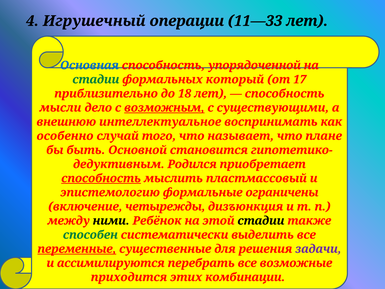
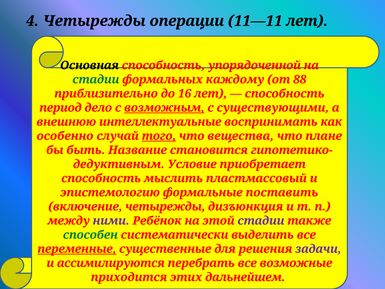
4 Игрушечный: Игрушечный -> Четырежды (94, 21)
11—33: 11—33 -> 11—11 (255, 21)
Основная colour: blue -> black (89, 65)
который: который -> каждому (235, 79)
17: 17 -> 88 (300, 79)
18: 18 -> 16 (185, 94)
мысли: мысли -> период (61, 108)
интеллектуальное: интеллектуальное -> интеллектуальные (160, 122)
того underline: none -> present (159, 136)
называет: называет -> вещества (241, 136)
Основной: Основной -> Название (138, 150)
Родился: Родился -> Условие (192, 164)
способность underline: present -> none (101, 178)
ограничены: ограничены -> поставить (282, 192)
ними colour: black -> purple (111, 221)
стадии colour: black -> purple (261, 221)
комбинации: комбинации -> дальнейшем (245, 277)
